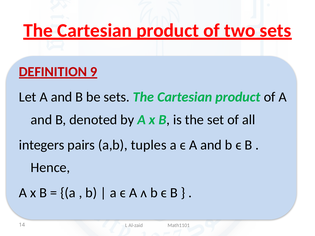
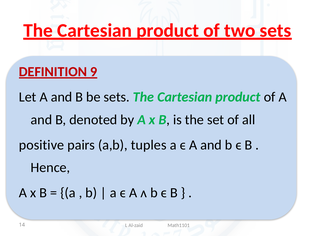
integers: integers -> positive (42, 145)
